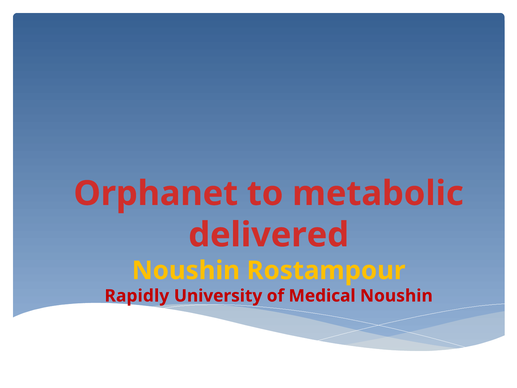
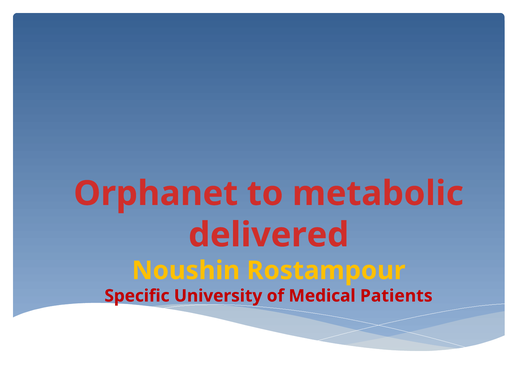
Rapidly: Rapidly -> Specific (137, 296)
Medical Noushin: Noushin -> Patients (396, 296)
